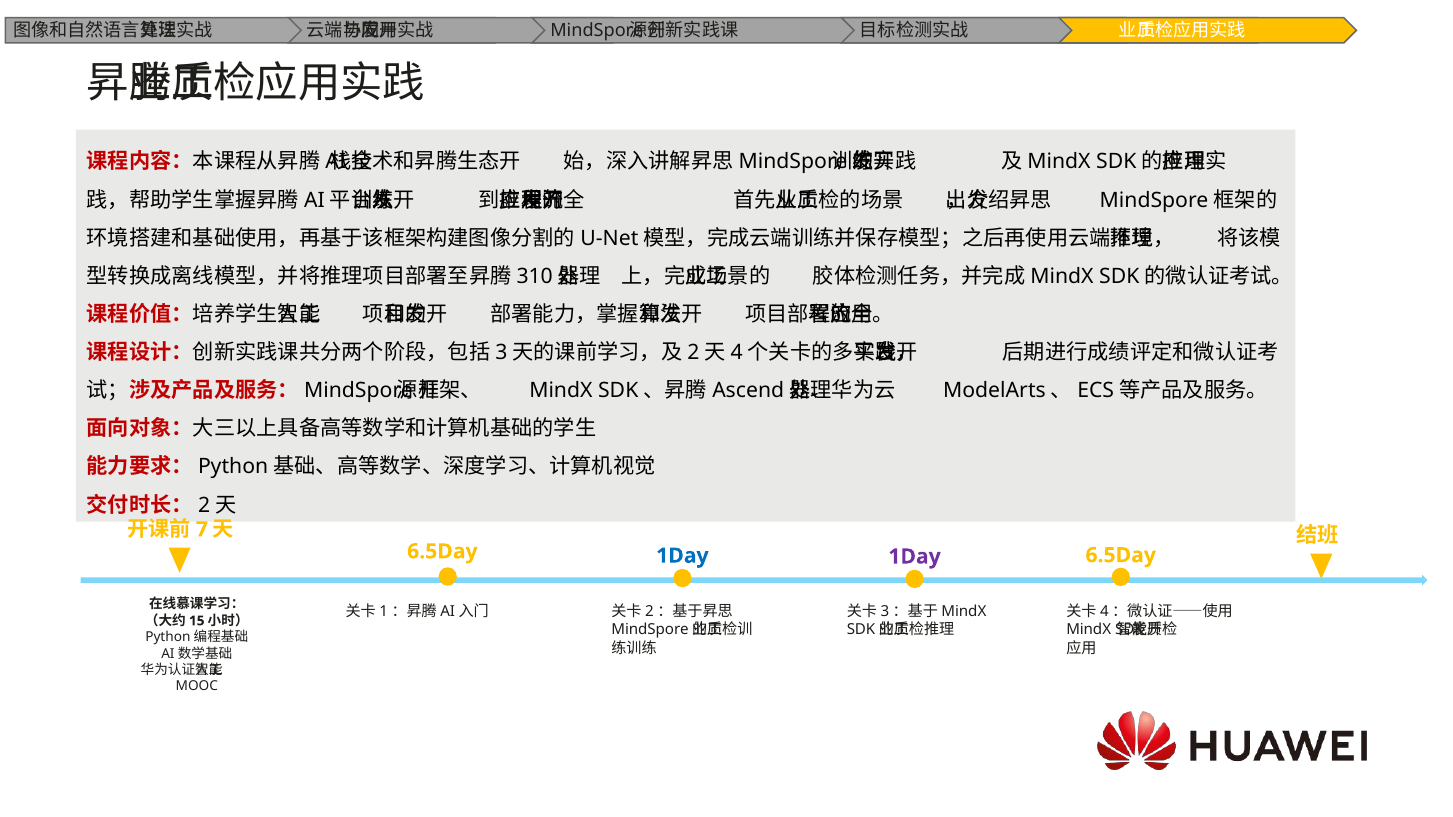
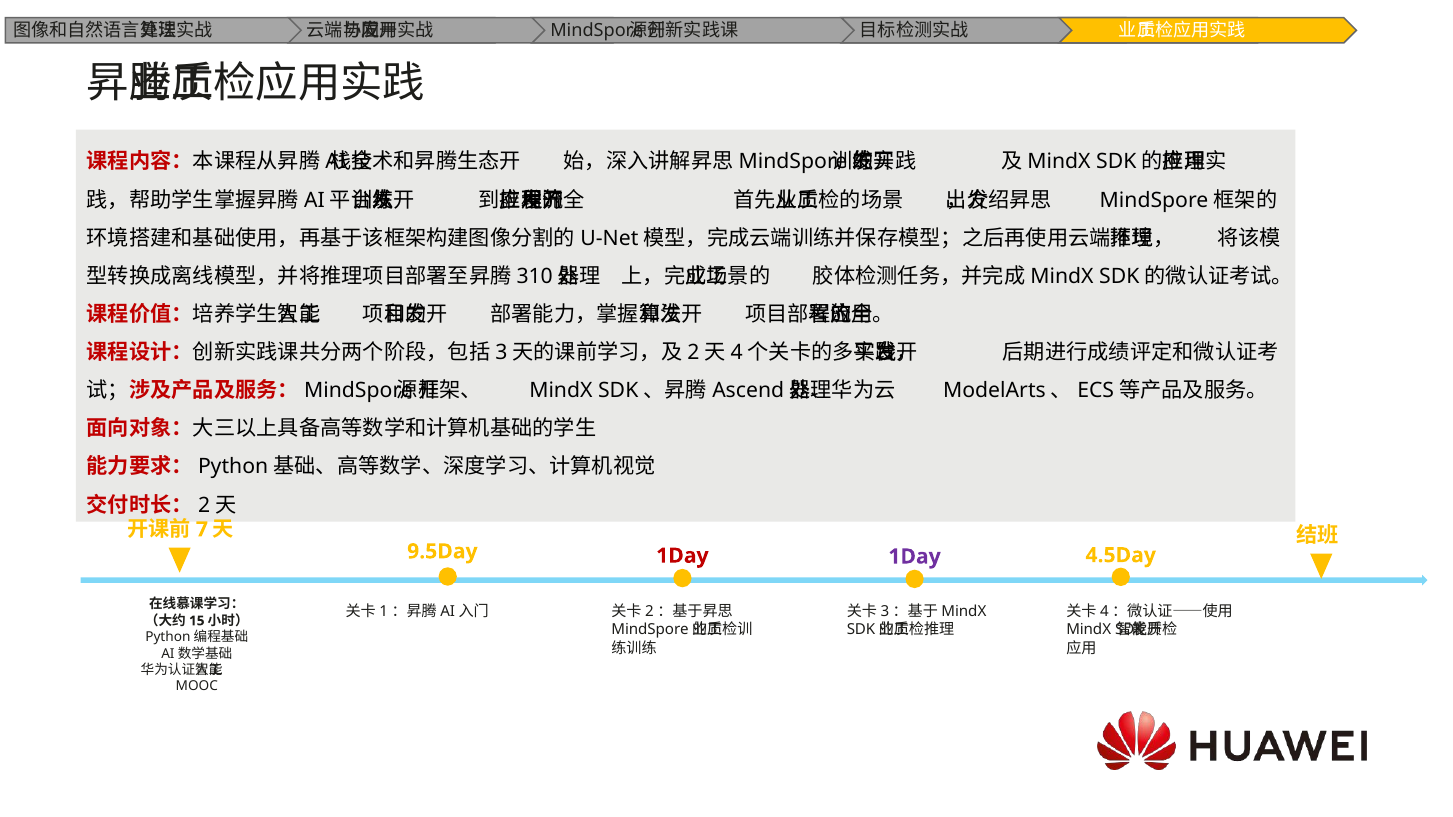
6.5Day: 6.5Day -> 9.5Day (442, 551)
6.5Day: 6.5Day -> 4.5Day (1121, 555)
1Day colour: blue -> red (682, 556)
